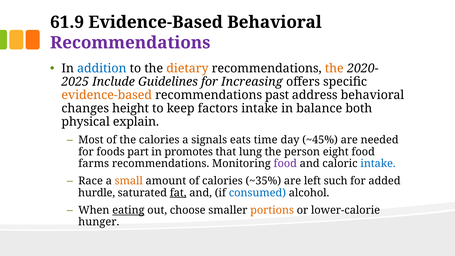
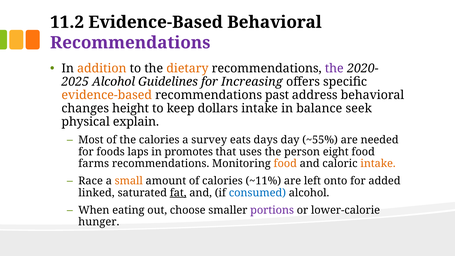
61.9: 61.9 -> 11.2 (67, 22)
addition colour: blue -> orange (102, 69)
the colour: orange -> purple (334, 69)
Include: Include -> Alcohol (114, 82)
factors: factors -> dollars (218, 108)
both: both -> seek (359, 108)
signals: signals -> survey (209, 140)
time: time -> days (266, 140)
~45%: ~45% -> ~55% (320, 140)
part: part -> laps (138, 152)
lung: lung -> uses (250, 152)
food colour: purple -> orange (285, 164)
intake colour: blue -> orange (378, 164)
~35%: ~35% -> ~11% (263, 181)
such: such -> onto (336, 181)
hurdle: hurdle -> linked (97, 193)
eating underline: present -> none (128, 210)
portions colour: orange -> purple (272, 210)
